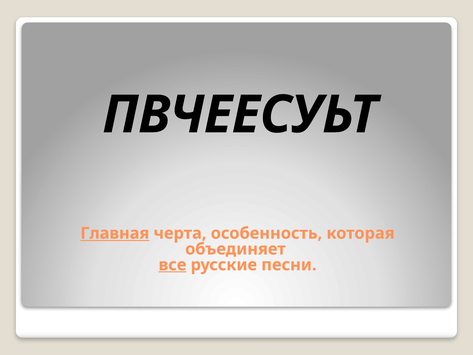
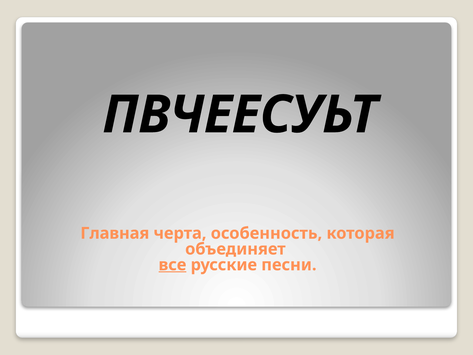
Главная underline: present -> none (115, 233)
